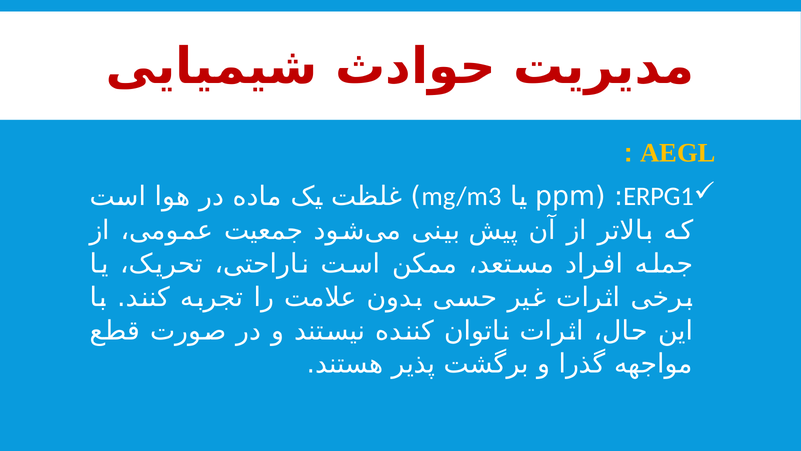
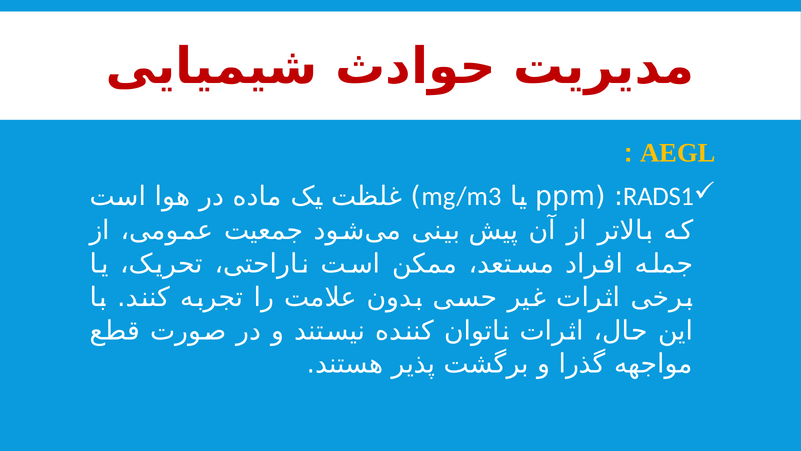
ERPG1: ERPG1 -> RADS1 (658, 196)
